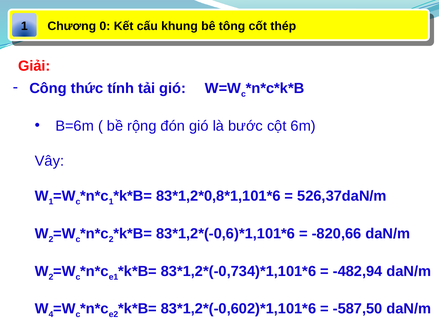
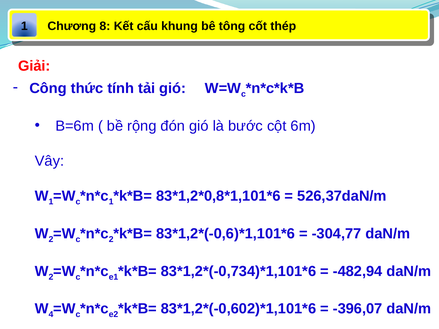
0: 0 -> 8 (105, 26)
-820,66: -820,66 -> -304,77 (337, 234)
-587,50: -587,50 -> -396,07 (358, 309)
